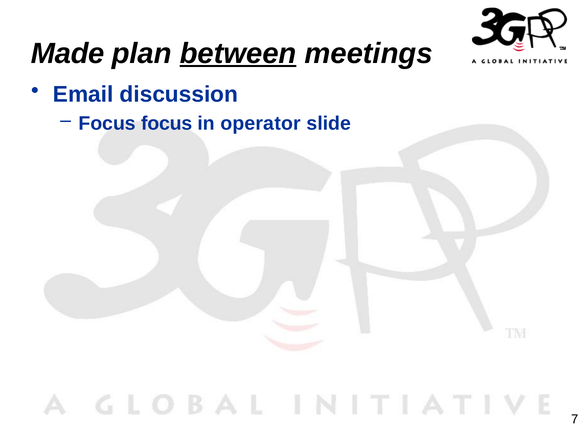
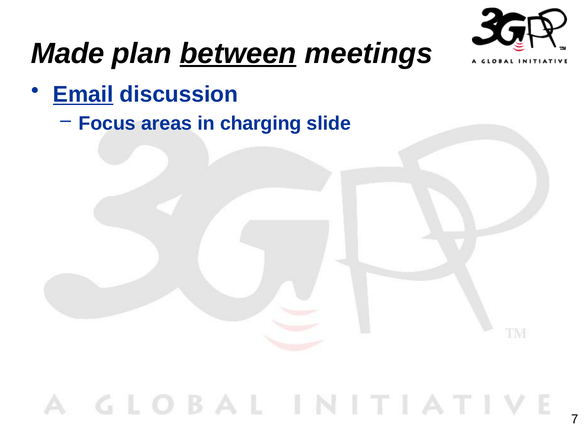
Email underline: none -> present (83, 94)
Focus focus: focus -> areas (167, 123)
operator: operator -> charging (261, 123)
